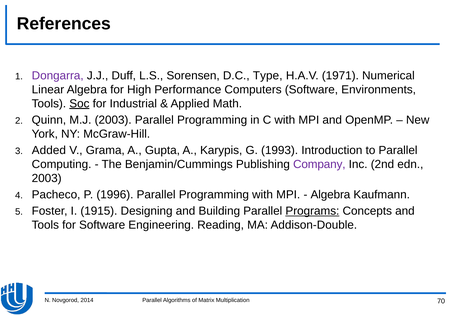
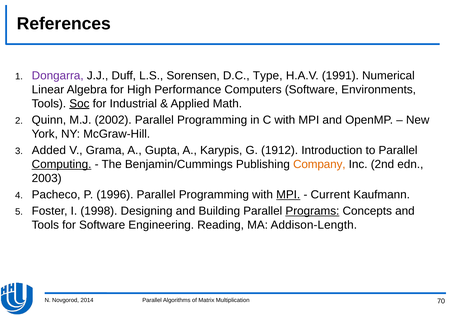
1971: 1971 -> 1991 (340, 75)
M.J 2003: 2003 -> 2002 (113, 120)
1993: 1993 -> 1912 (280, 150)
Computing underline: none -> present (62, 164)
Company colour: purple -> orange (319, 164)
MPI underline: none -> present (288, 195)
Algebra: Algebra -> Current (330, 195)
1915: 1915 -> 1998 (99, 211)
Addison-Double: Addison-Double -> Addison-Length (314, 225)
